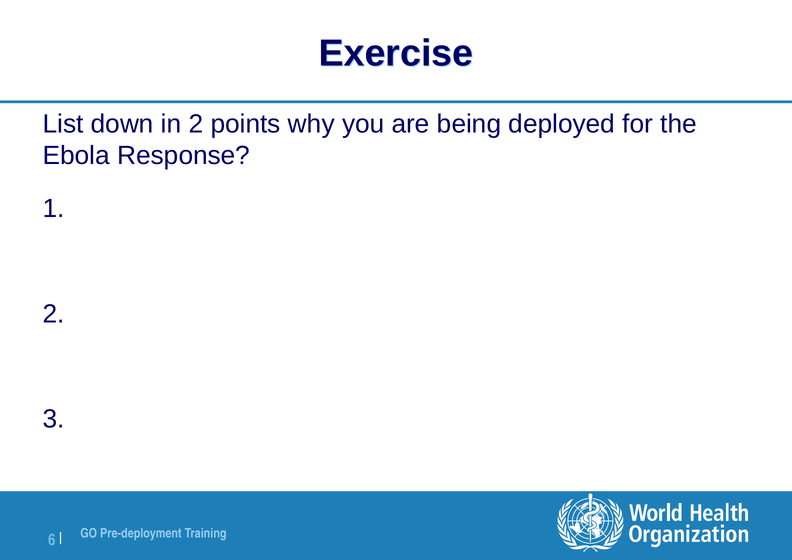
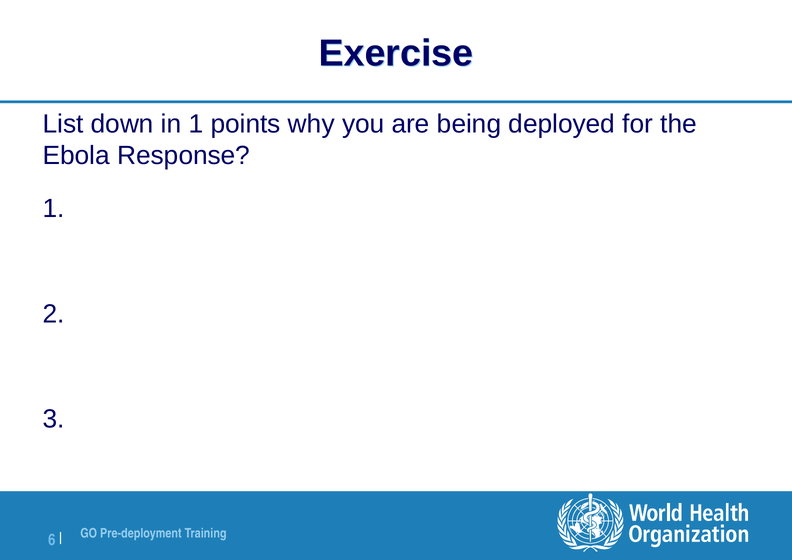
in 2: 2 -> 1 (196, 124)
